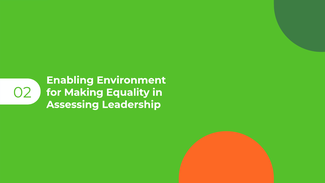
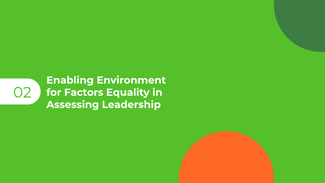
Making: Making -> Factors (84, 92)
